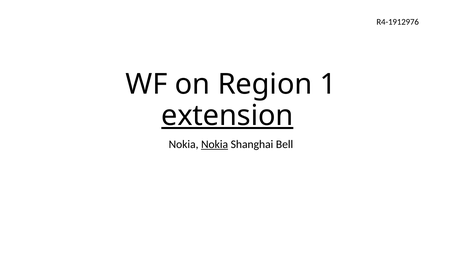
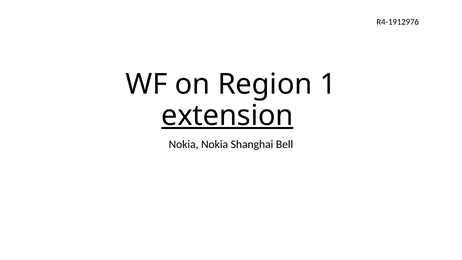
Nokia underline: present -> none (215, 144)
